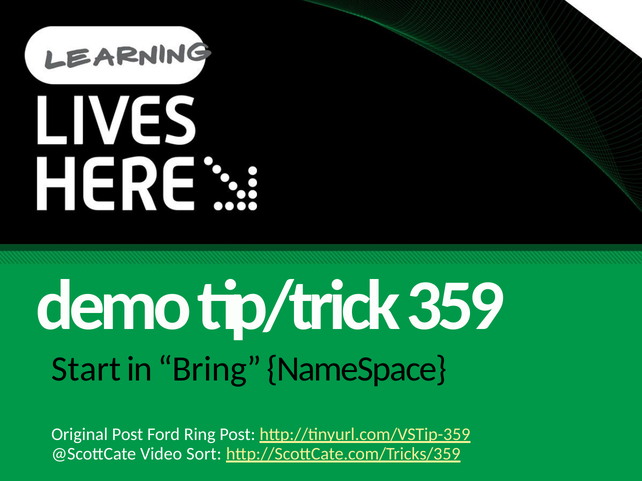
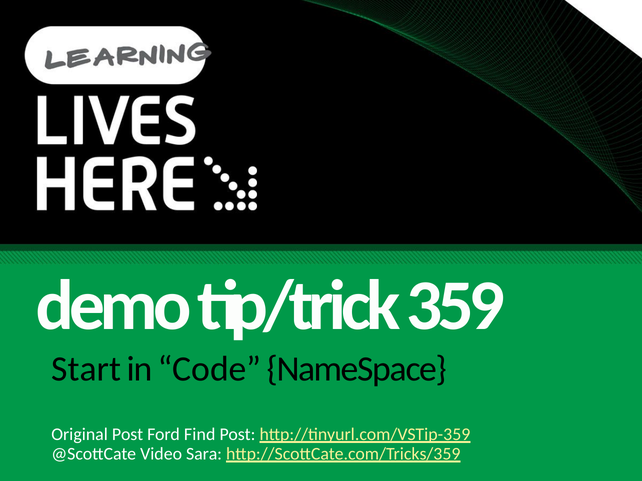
Bring: Bring -> Code (210, 370)
Ring: Ring -> Find (200, 435)
Sort: Sort -> Sara (204, 454)
